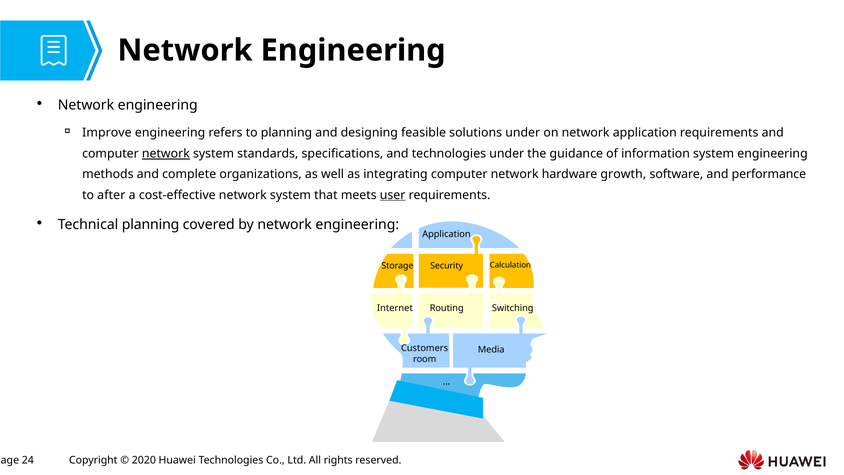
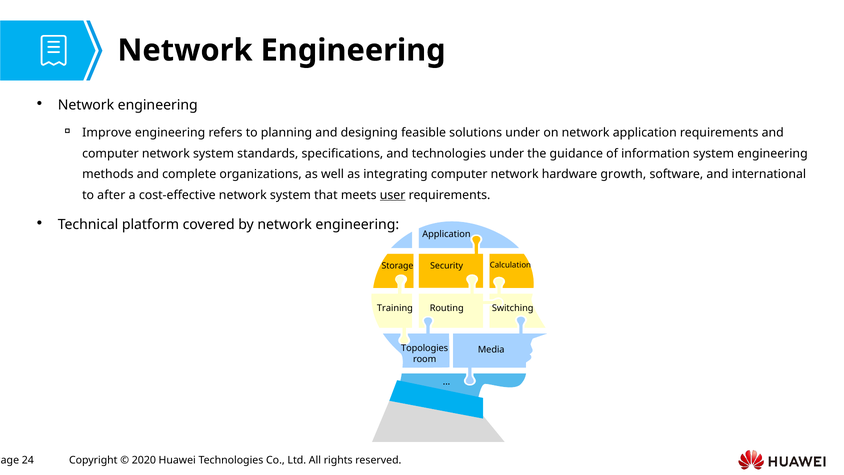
network underline: present -> none (166, 154)
performance: performance -> international (769, 174)
Technical planning: planning -> platform (151, 225)
Internet: Internet -> Training (395, 308)
Customers: Customers -> Topologies (425, 348)
